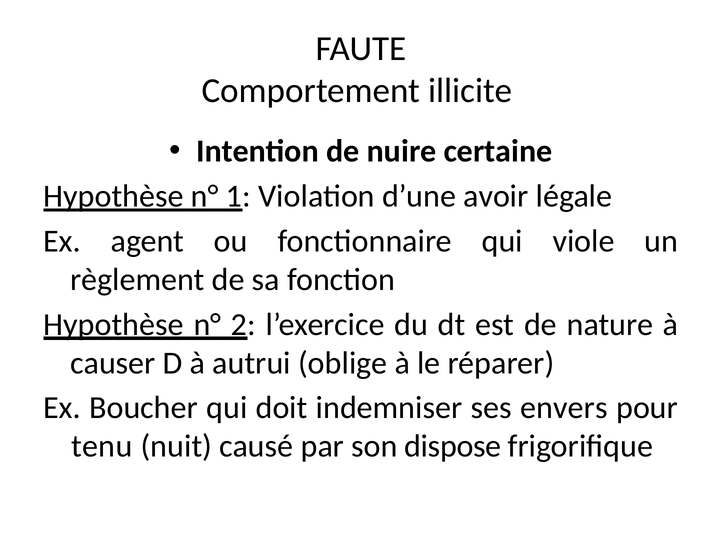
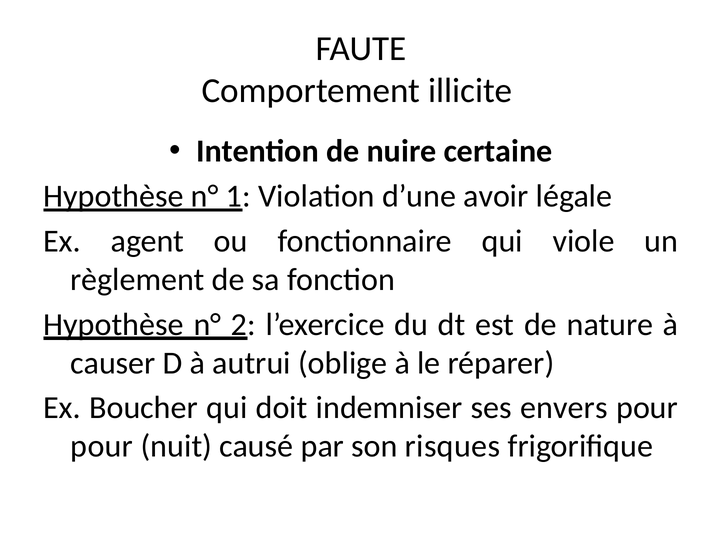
tenu: tenu -> pour (102, 447)
dispose: dispose -> risques (453, 447)
